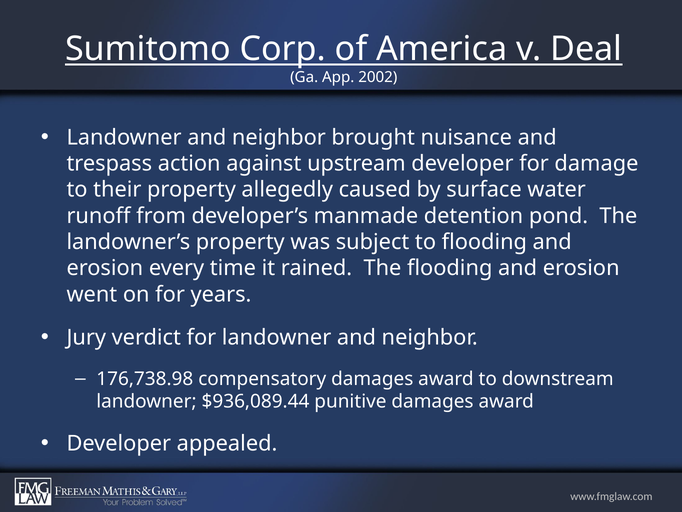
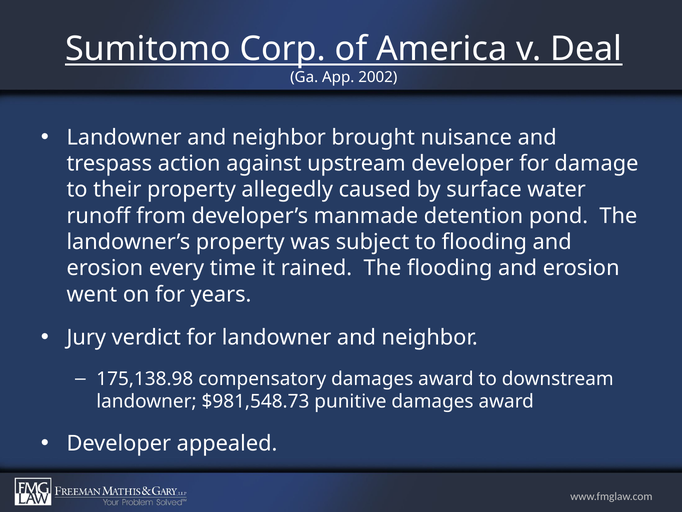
176,738.98: 176,738.98 -> 175,138.98 (145, 379)
$936,089.44: $936,089.44 -> $981,548.73 (255, 401)
